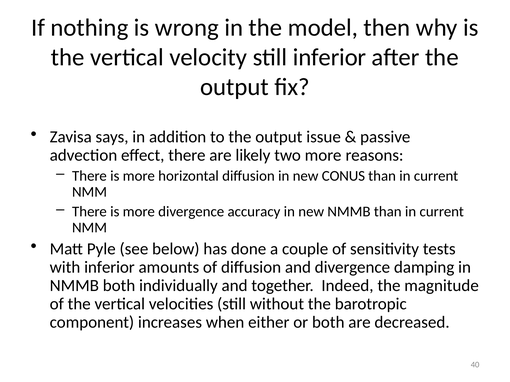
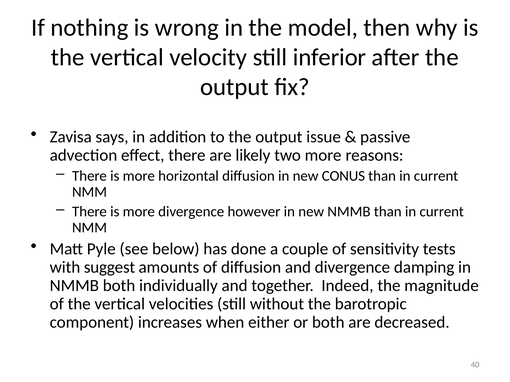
accuracy: accuracy -> however (254, 212)
with inferior: inferior -> suggest (110, 268)
